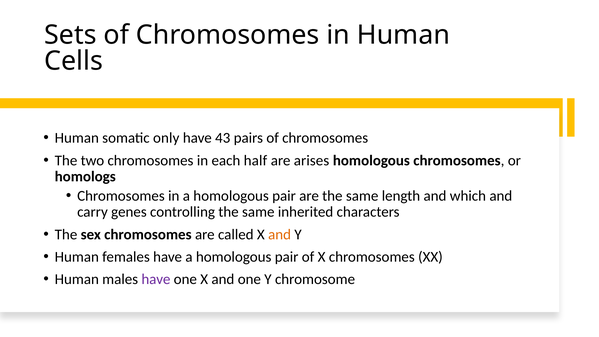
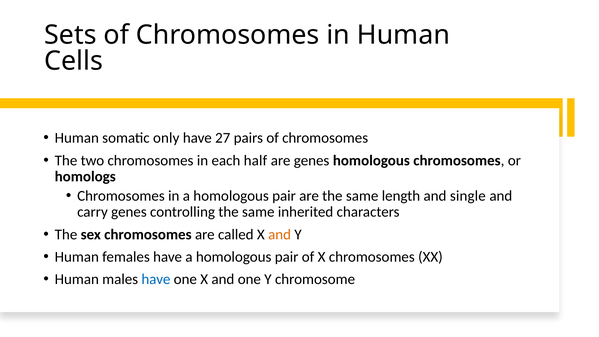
43: 43 -> 27 (223, 138)
are arises: arises -> genes (312, 160)
which: which -> single (468, 196)
have colour: purple -> blue (156, 279)
